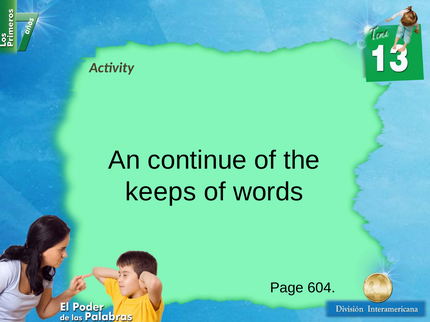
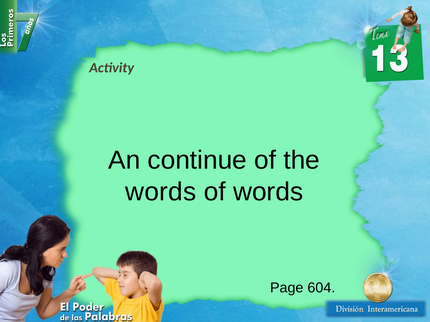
keeps: keeps -> words (161, 192)
